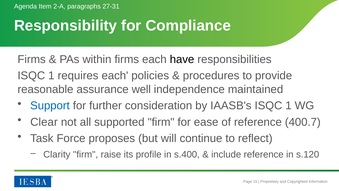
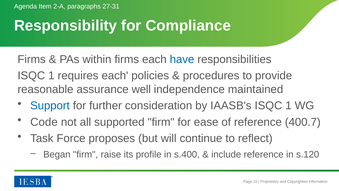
have colour: black -> blue (182, 59)
Clear: Clear -> Code (44, 122)
Clarity: Clarity -> Began (57, 154)
